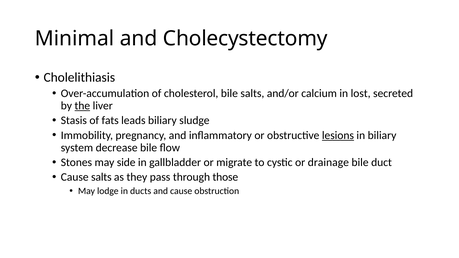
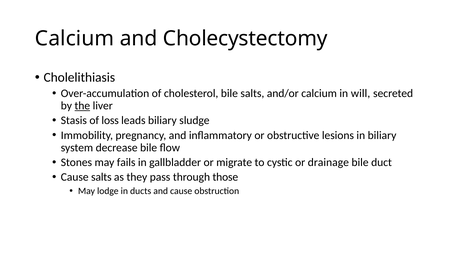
Minimal: Minimal -> Calcium (75, 39)
lost: lost -> will (361, 93)
fats: fats -> loss (110, 121)
lesions underline: present -> none (338, 135)
side: side -> fails (126, 163)
